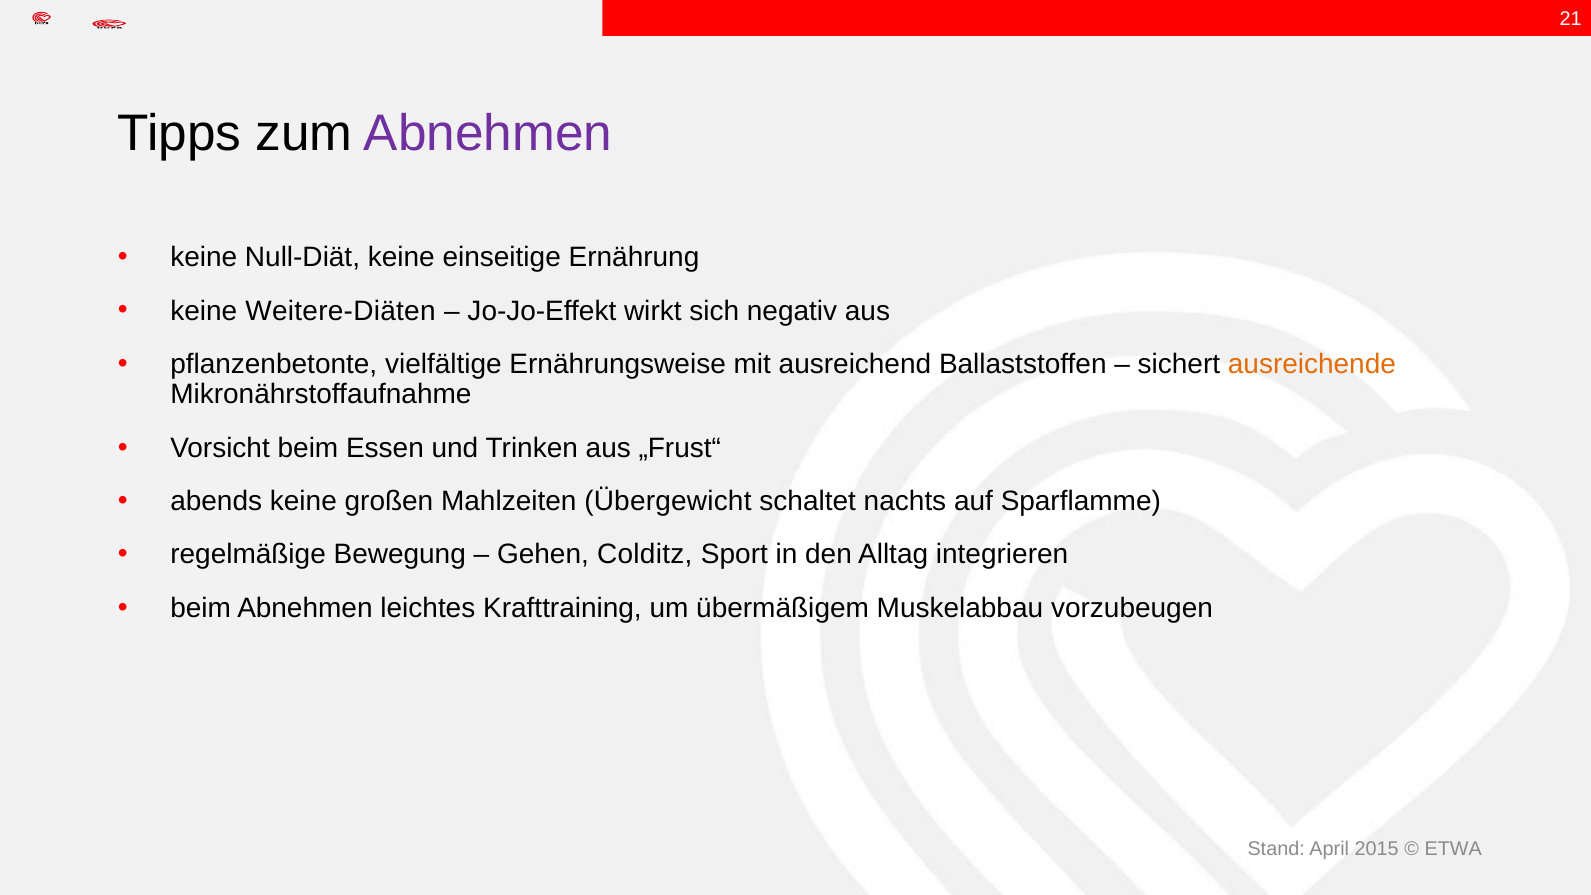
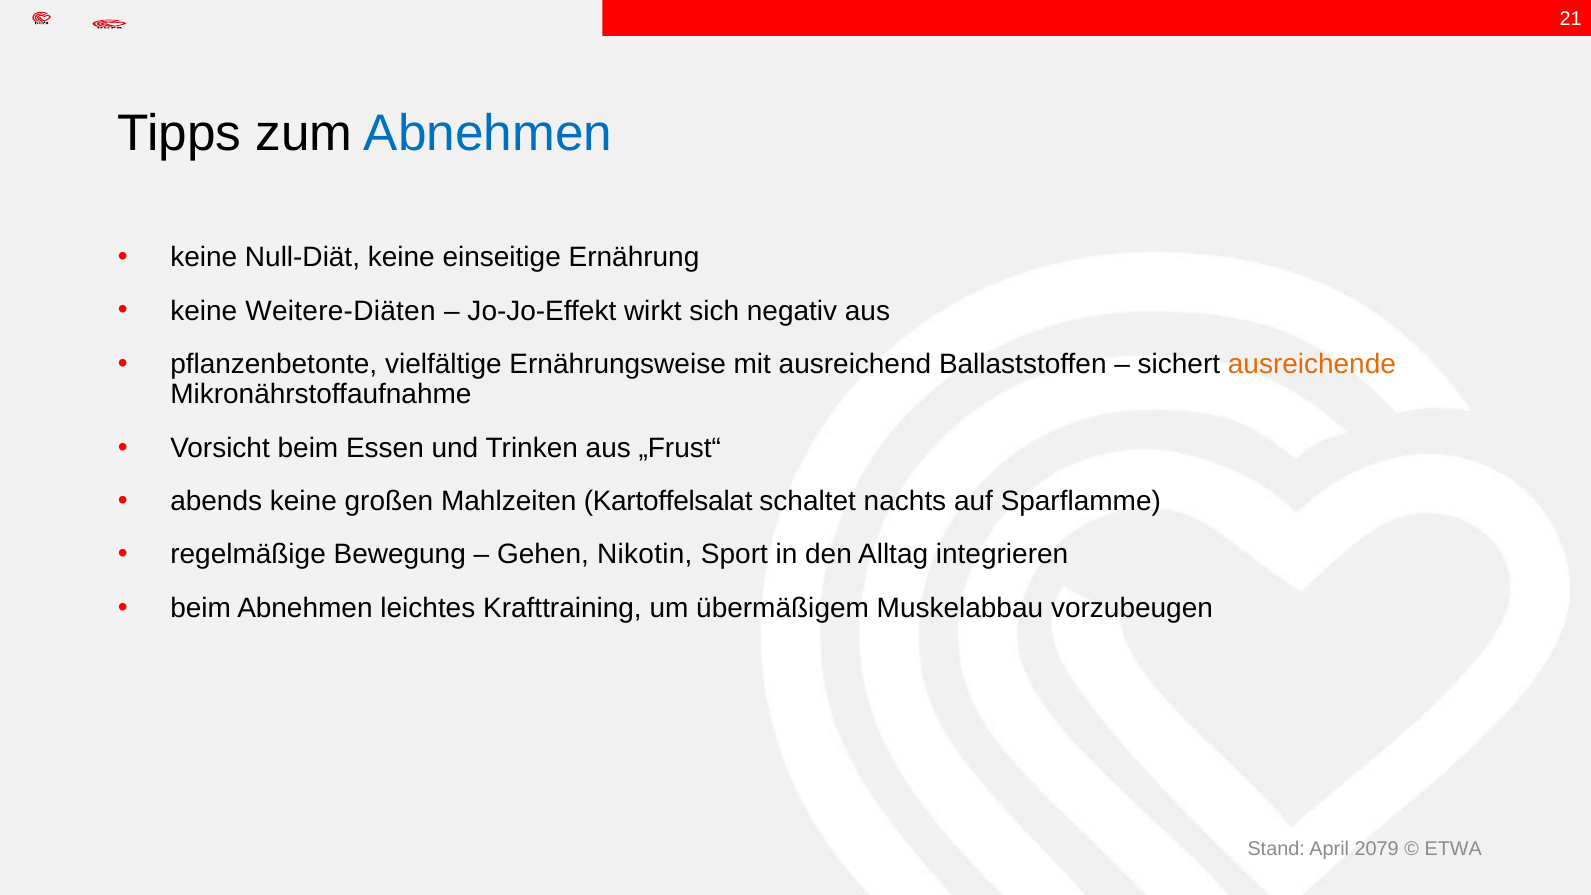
Abnehmen colour: purple -> blue (488, 134)
Übergewicht: Übergewicht -> Kartoffelsalat (668, 501)
Colditz: Colditz -> Nikotin (645, 555)
2015: 2015 -> 2079 (1377, 849)
